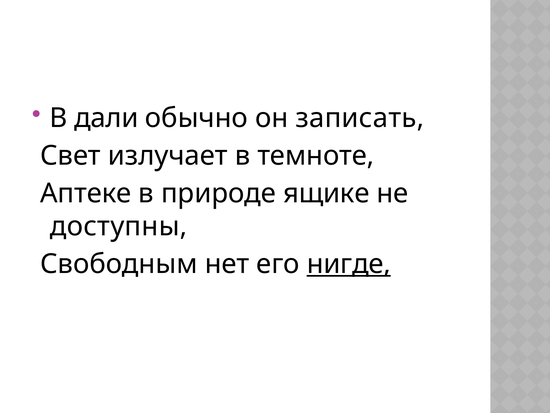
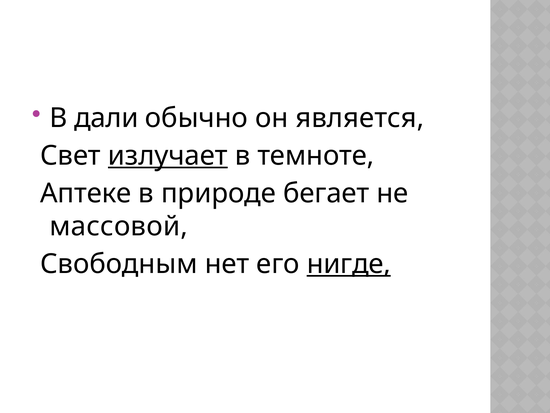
записать: записать -> является (360, 118)
излучает underline: none -> present (168, 156)
ящике: ящике -> бегает (326, 193)
доступны: доступны -> массовой (119, 226)
